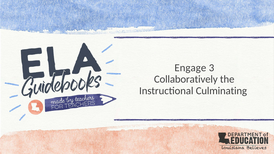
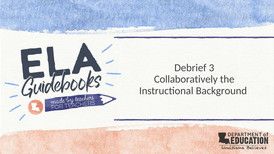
Engage: Engage -> Debrief (190, 68)
Culminating: Culminating -> Background (221, 91)
